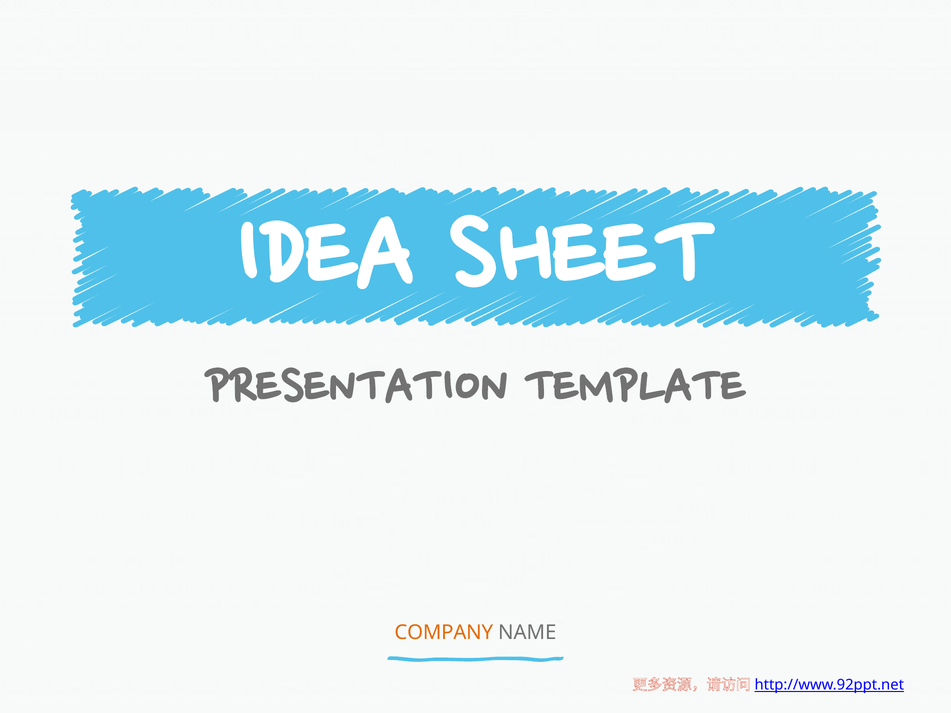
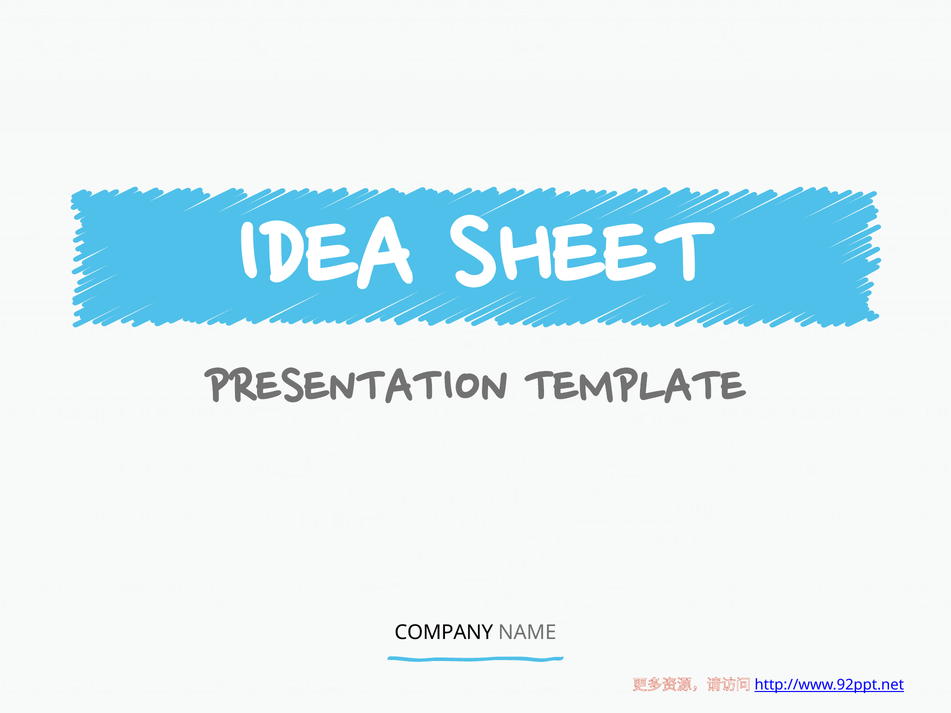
COMPANY colour: orange -> black (444, 633)
